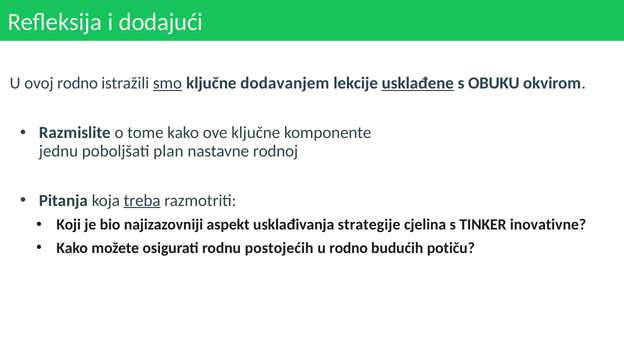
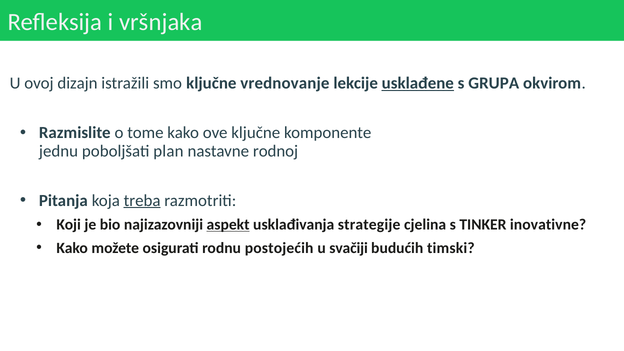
dodajući: dodajući -> vršnjaka (161, 22)
ovoj rodno: rodno -> dizajn (78, 83)
smo underline: present -> none (167, 83)
dodavanjem: dodavanjem -> vrednovanje (285, 83)
OBUKU: OBUKU -> GRUPA (494, 83)
aspekt underline: none -> present (228, 225)
u rodno: rodno -> svačiji (349, 248)
potiču: potiču -> timski (451, 248)
